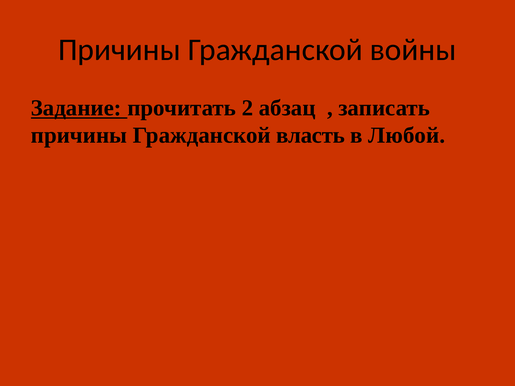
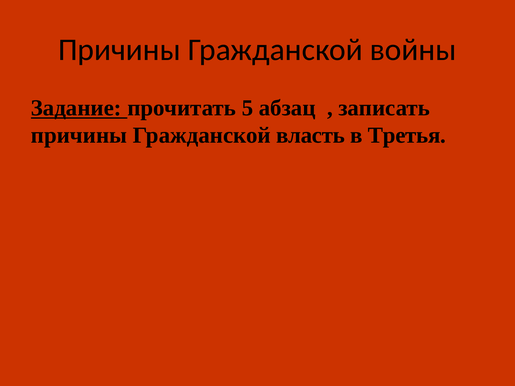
2: 2 -> 5 (247, 108)
Любой: Любой -> Третья (407, 136)
